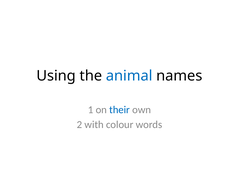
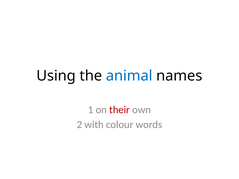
their colour: blue -> red (120, 110)
